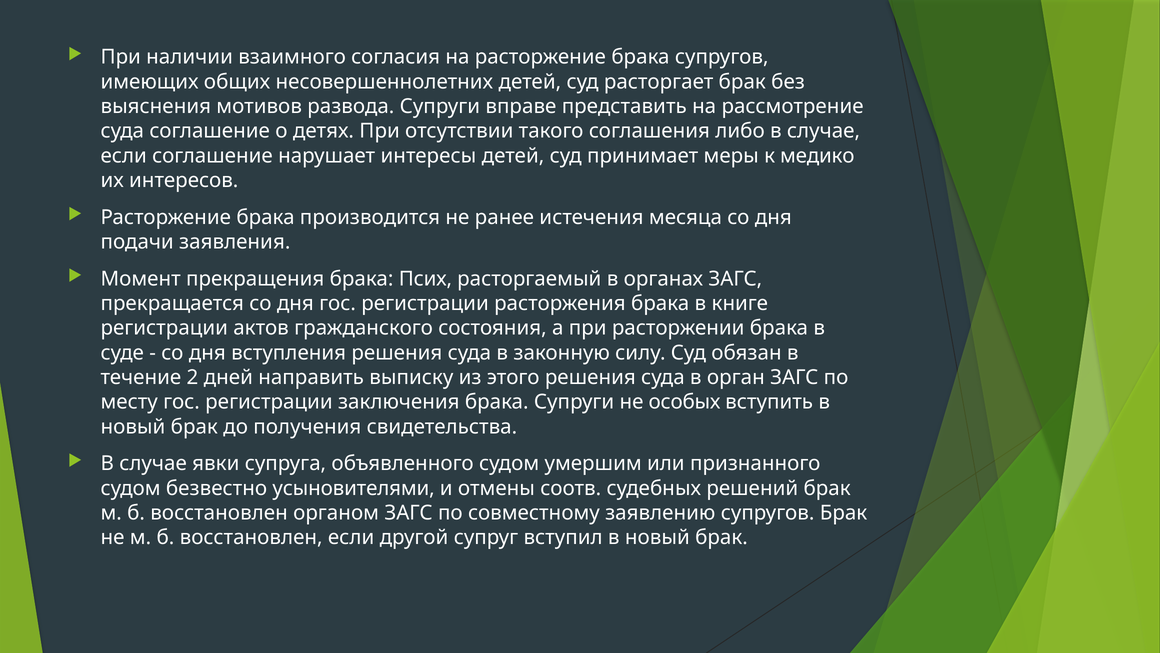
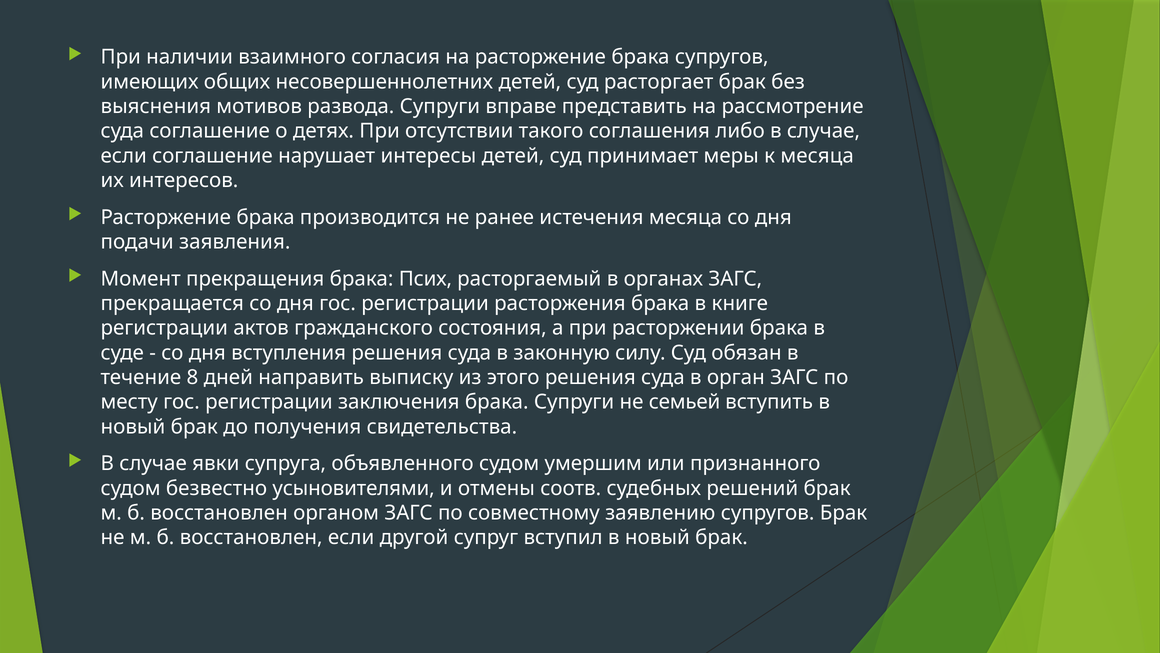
к медико: медико -> месяца (817, 156)
2: 2 -> 8 (192, 377)
особых: особых -> семьей (685, 402)
